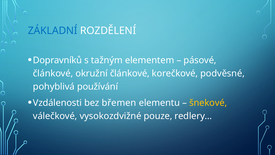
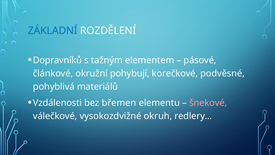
okružní článkové: článkové -> pohybují (130, 73)
používání: používání -> materiálů (98, 87)
šnekové colour: yellow -> pink (208, 103)
pouze: pouze -> okruh (158, 116)
